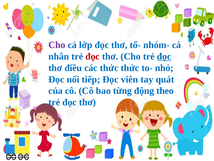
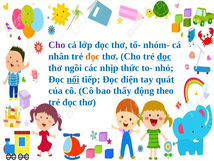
đọc colour: red -> orange (93, 56)
điều: điều -> ngồi (73, 68)
các thức: thức -> nhịp (109, 68)
nối underline: none -> present (73, 79)
viên: viên -> điện (130, 79)
từng: từng -> thấy (122, 91)
